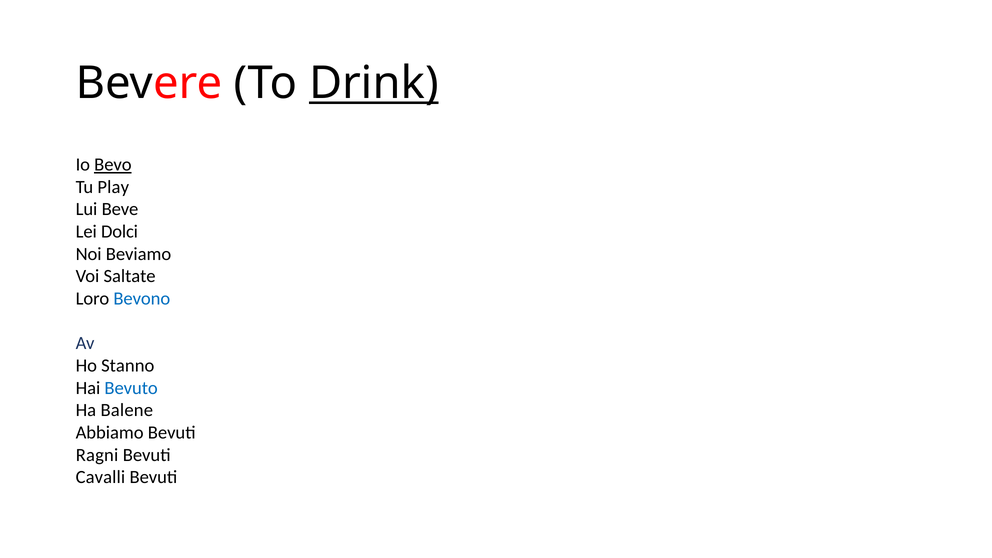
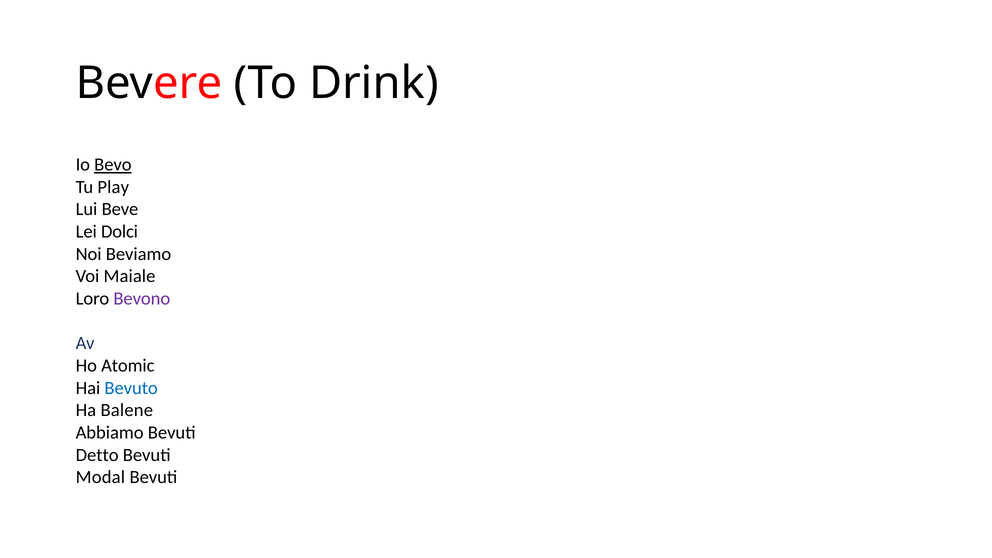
Drink underline: present -> none (374, 83)
Saltate: Saltate -> Maiale (130, 276)
Bevono colour: blue -> purple (142, 299)
Stanno: Stanno -> Atomic (128, 366)
Ragni: Ragni -> Detto (97, 455)
Cavalli: Cavalli -> Modal (100, 477)
